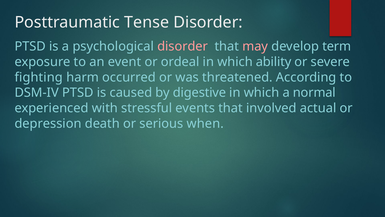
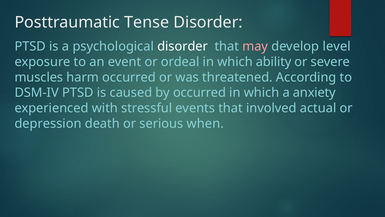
disorder colour: pink -> white (183, 46)
term: term -> level (337, 46)
fighting: fighting -> muscles (39, 77)
by digestive: digestive -> occurred (200, 93)
normal: normal -> anxiety (314, 93)
